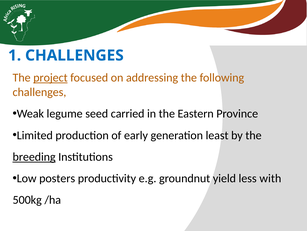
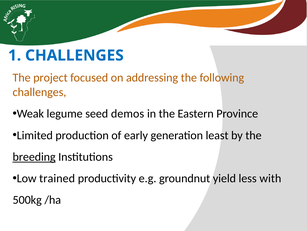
project underline: present -> none (50, 78)
carried: carried -> demos (128, 113)
posters: posters -> trained (57, 178)
